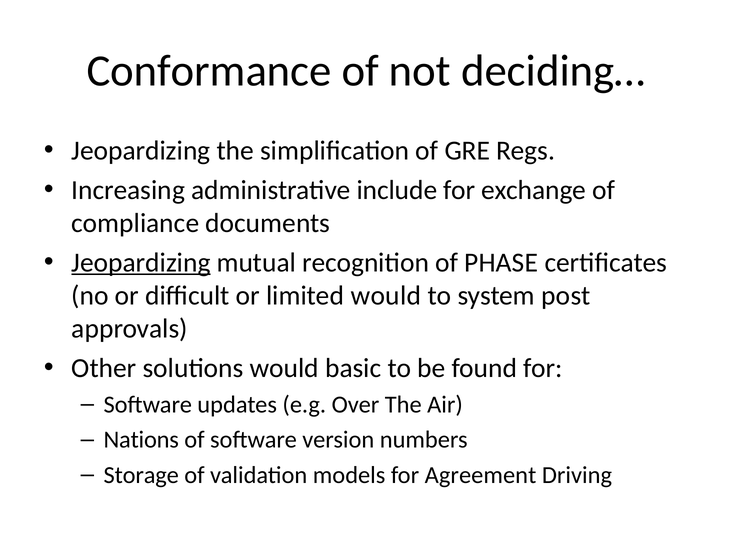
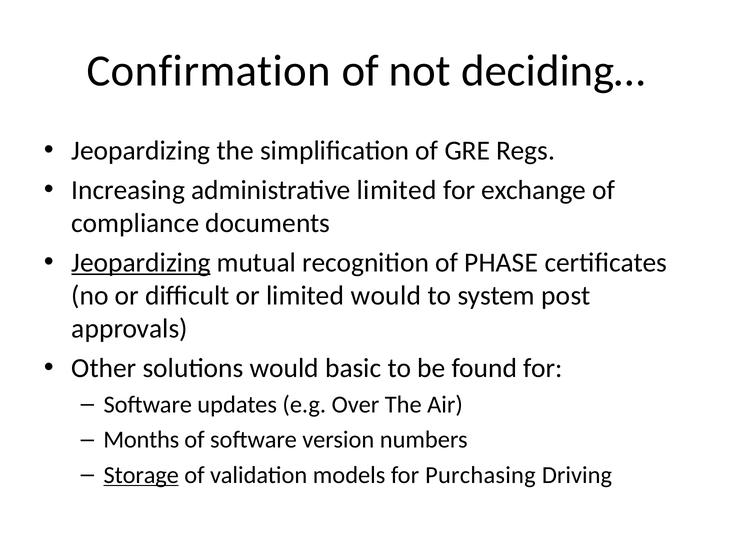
Conformance: Conformance -> Confirmation (209, 71)
administrative include: include -> limited (397, 190)
Nations: Nations -> Months (141, 440)
Storage underline: none -> present (141, 475)
Agreement: Agreement -> Purchasing (480, 475)
